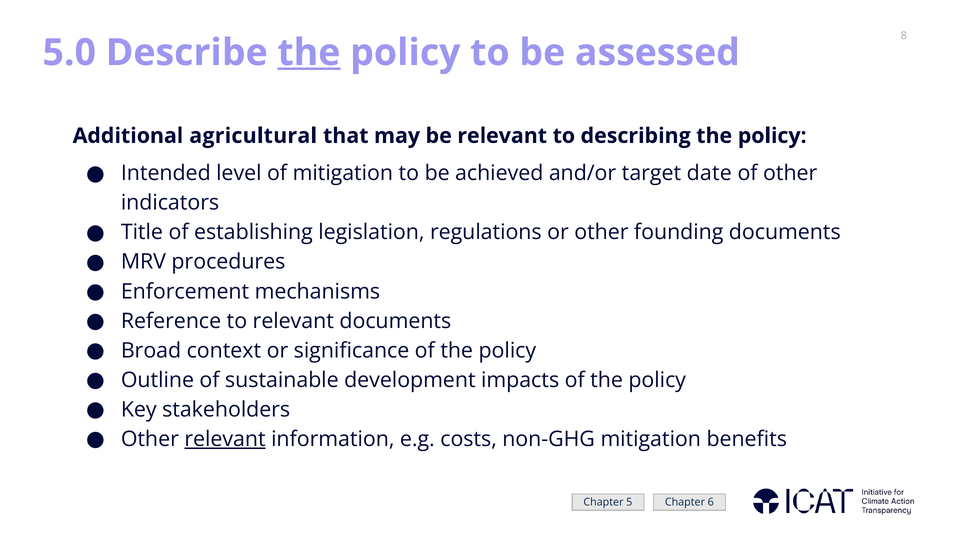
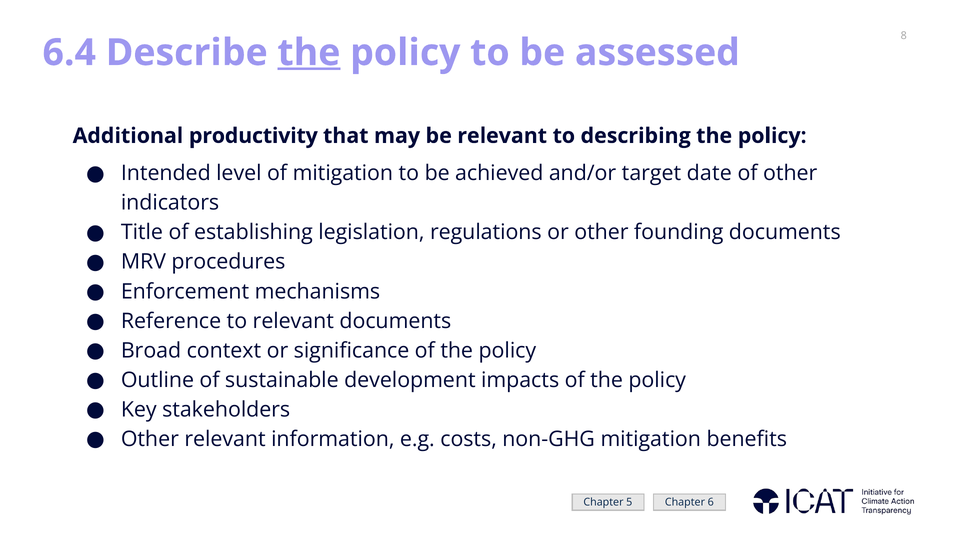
5.0: 5.0 -> 6.4 (69, 53)
agricultural: agricultural -> productivity (253, 136)
relevant underline: present -> none (225, 439)
